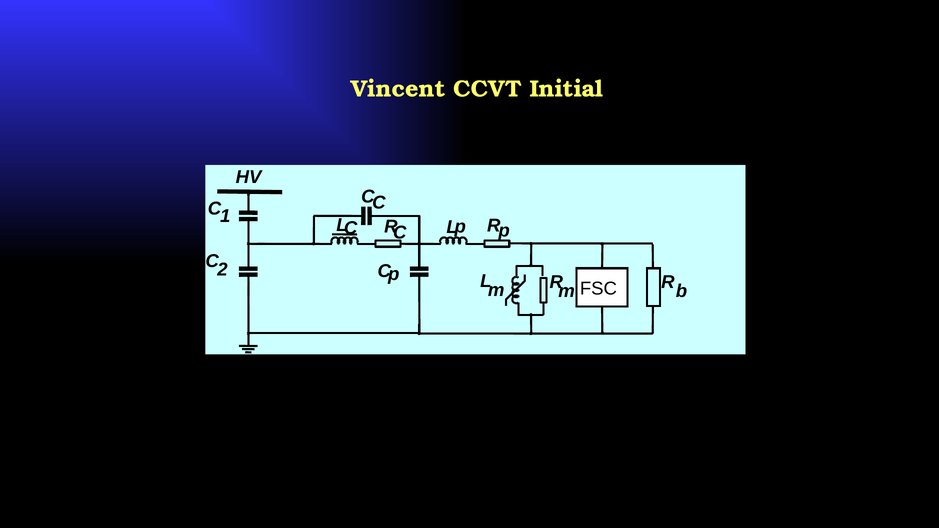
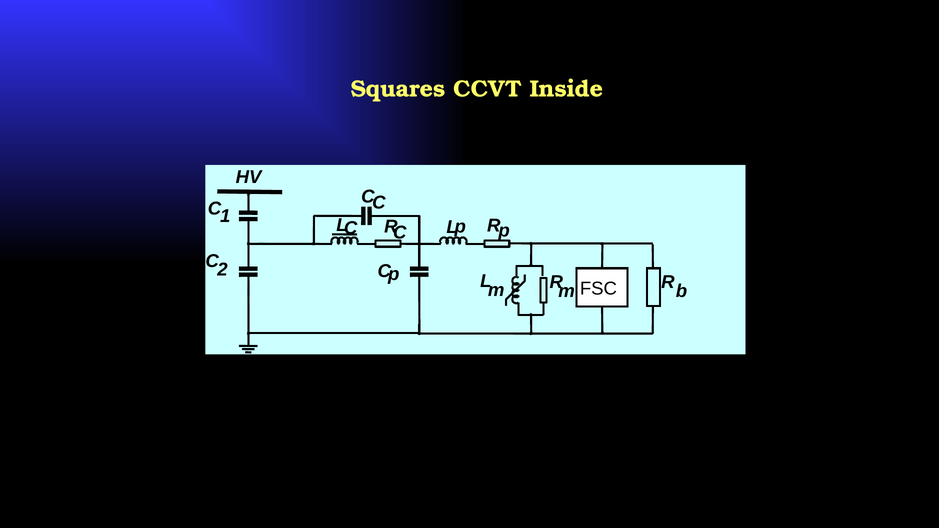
Vincent: Vincent -> Squares (398, 89)
Initial: Initial -> Inside (566, 89)
